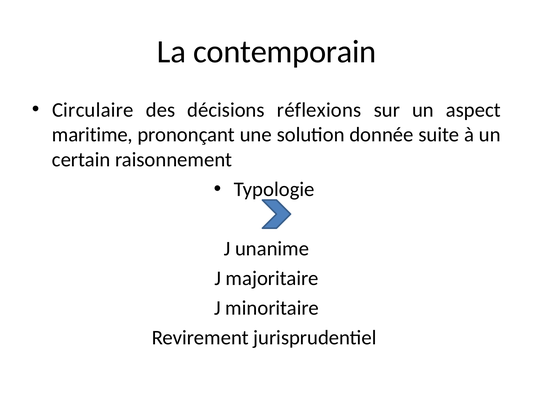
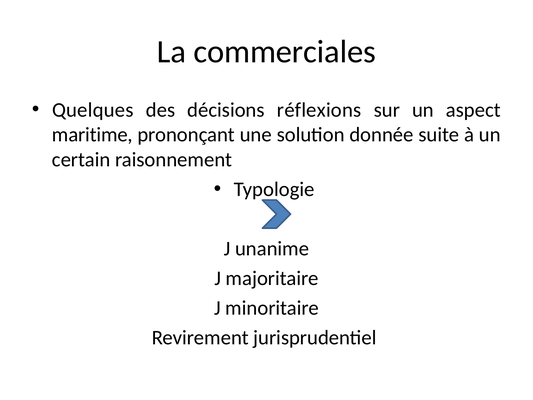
contemporain: contemporain -> commerciales (285, 52)
Circulaire: Circulaire -> Quelques (93, 110)
